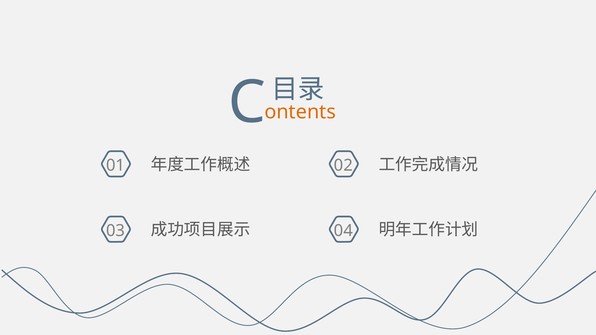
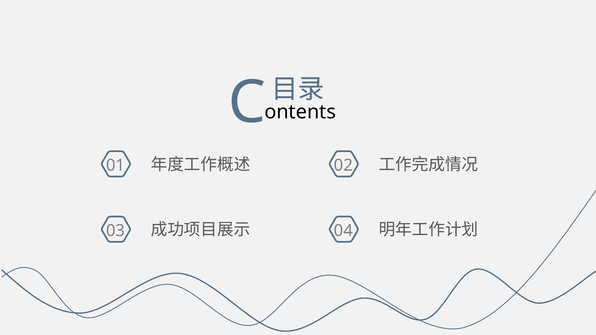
ontents colour: orange -> black (300, 112)
